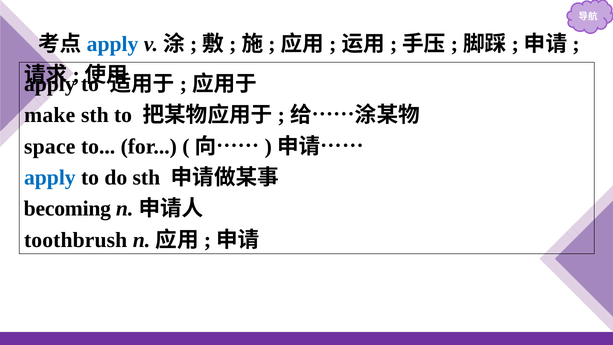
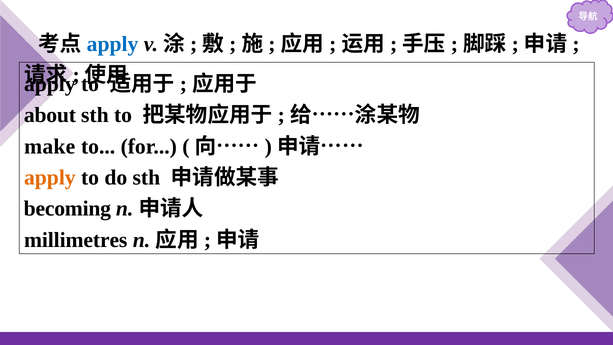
make: make -> about (50, 115)
space: space -> make (50, 146)
apply colour: blue -> orange (50, 178)
toothbrush: toothbrush -> millimetres (76, 240)
